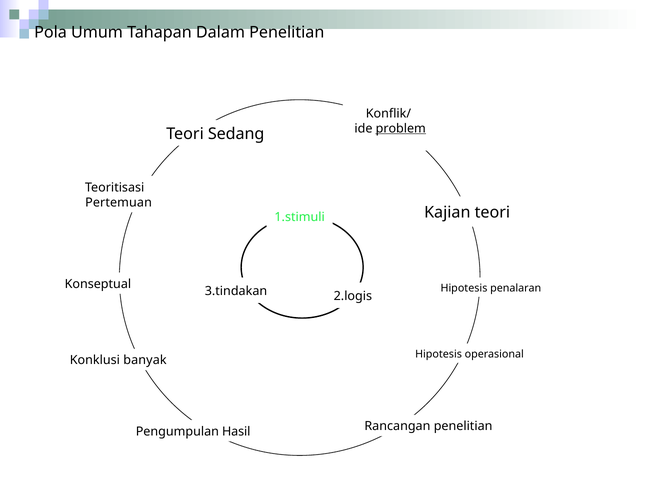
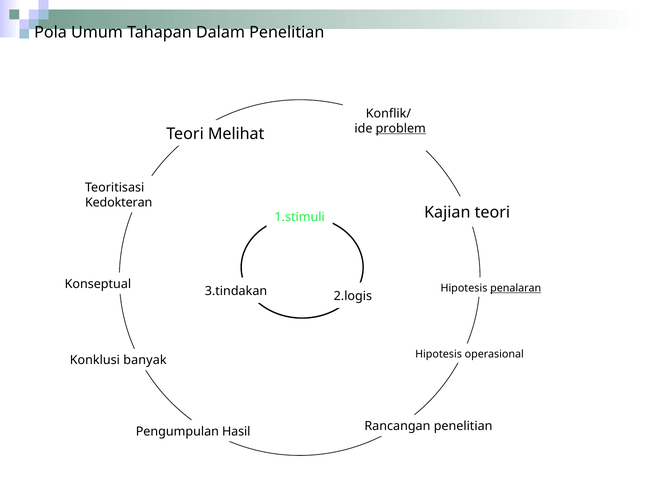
Sedang: Sedang -> Melihat (236, 134)
Pertemuan: Pertemuan -> Kedokteran (119, 202)
penalaran underline: none -> present (516, 288)
